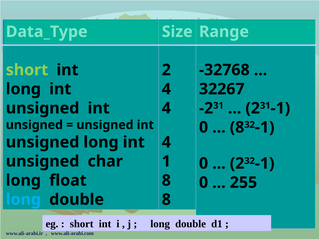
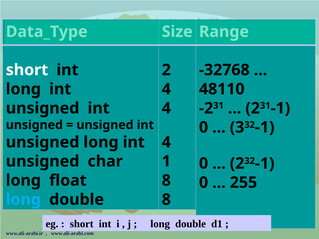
short colour: light green -> white (27, 70)
32267: 32267 -> 48110 (222, 89)
8: 8 -> 3 (237, 127)
